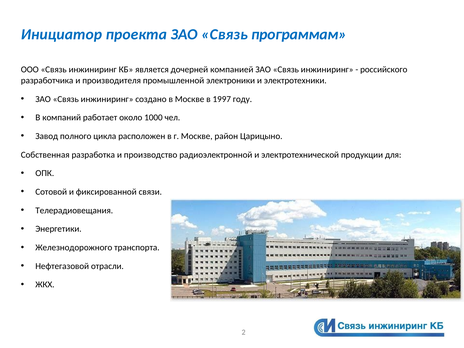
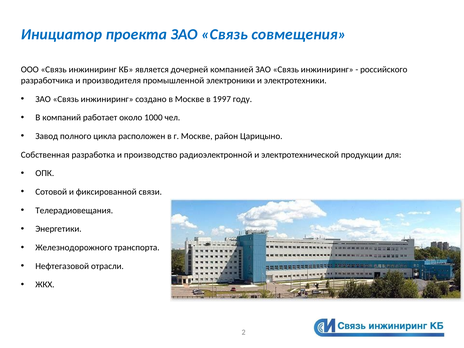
программам: программам -> совмещения (299, 34)
